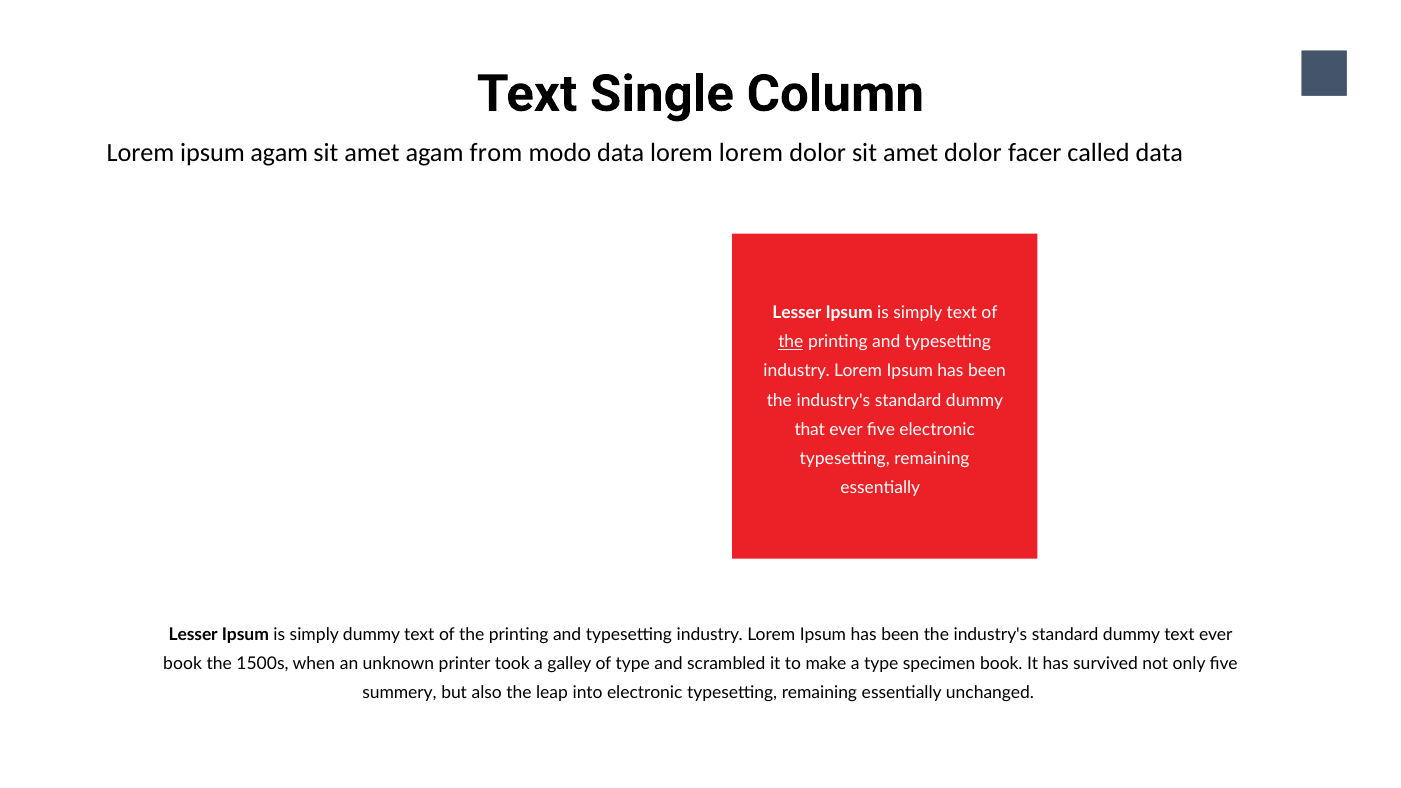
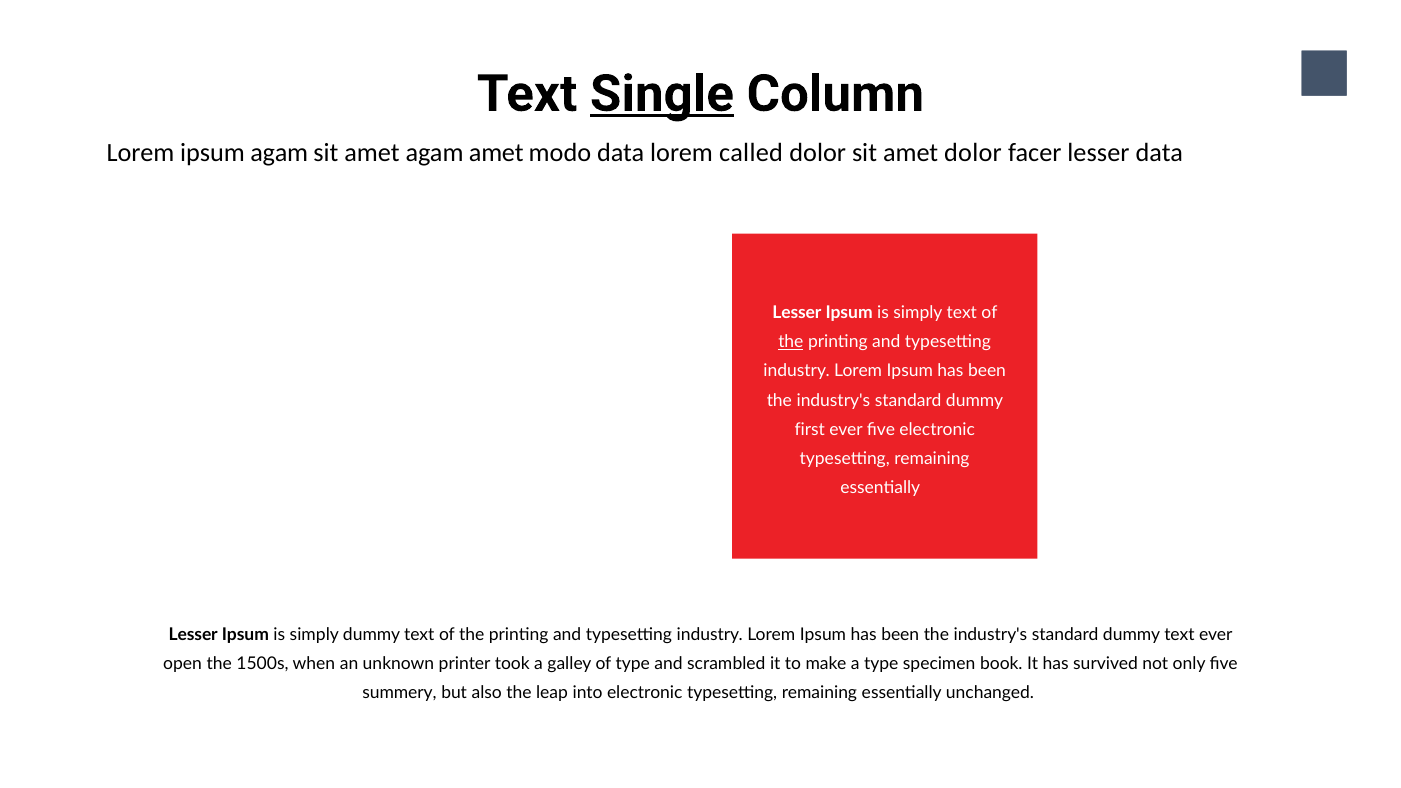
Single underline: none -> present (662, 94)
agam from: from -> amet (496, 153)
lorem lorem: lorem -> called (751, 153)
facer called: called -> lesser (1099, 153)
that: that -> first (810, 430)
book: book -> open (183, 664)
